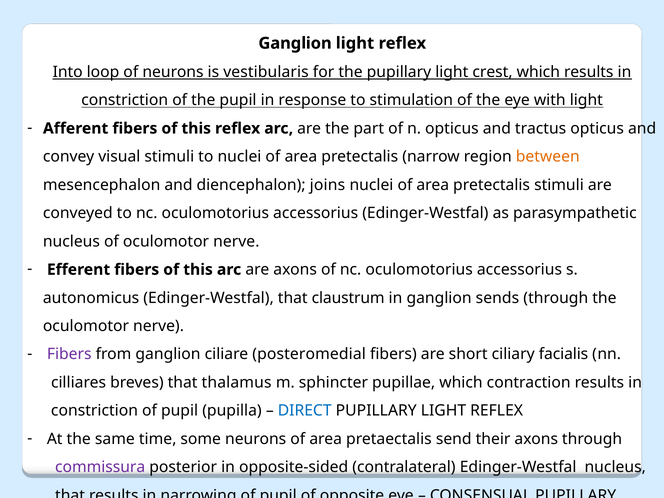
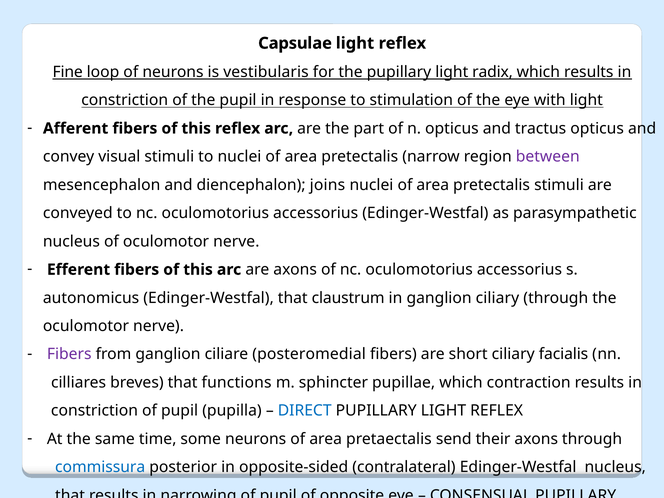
Ganglion: Ganglion -> Capsulae (295, 43)
Into: Into -> Fine (68, 72)
crest: crest -> radix (493, 72)
between colour: orange -> purple (548, 157)
ganglion sends: sends -> ciliary (497, 298)
thalamus: thalamus -> functions (237, 383)
commissura colour: purple -> blue (100, 467)
